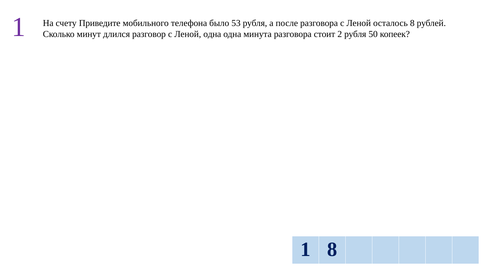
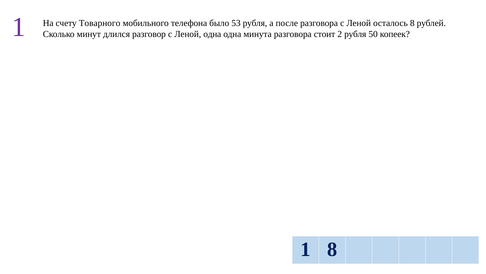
Приведите: Приведите -> Товарного (100, 23)
